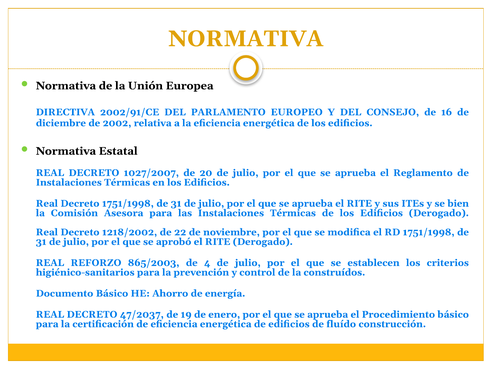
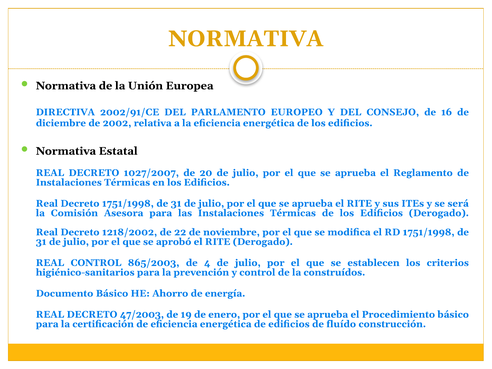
bien: bien -> será (458, 203)
REAL REFORZO: REFORZO -> CONTROL (96, 263)
47/2037: 47/2037 -> 47/2003 (142, 314)
